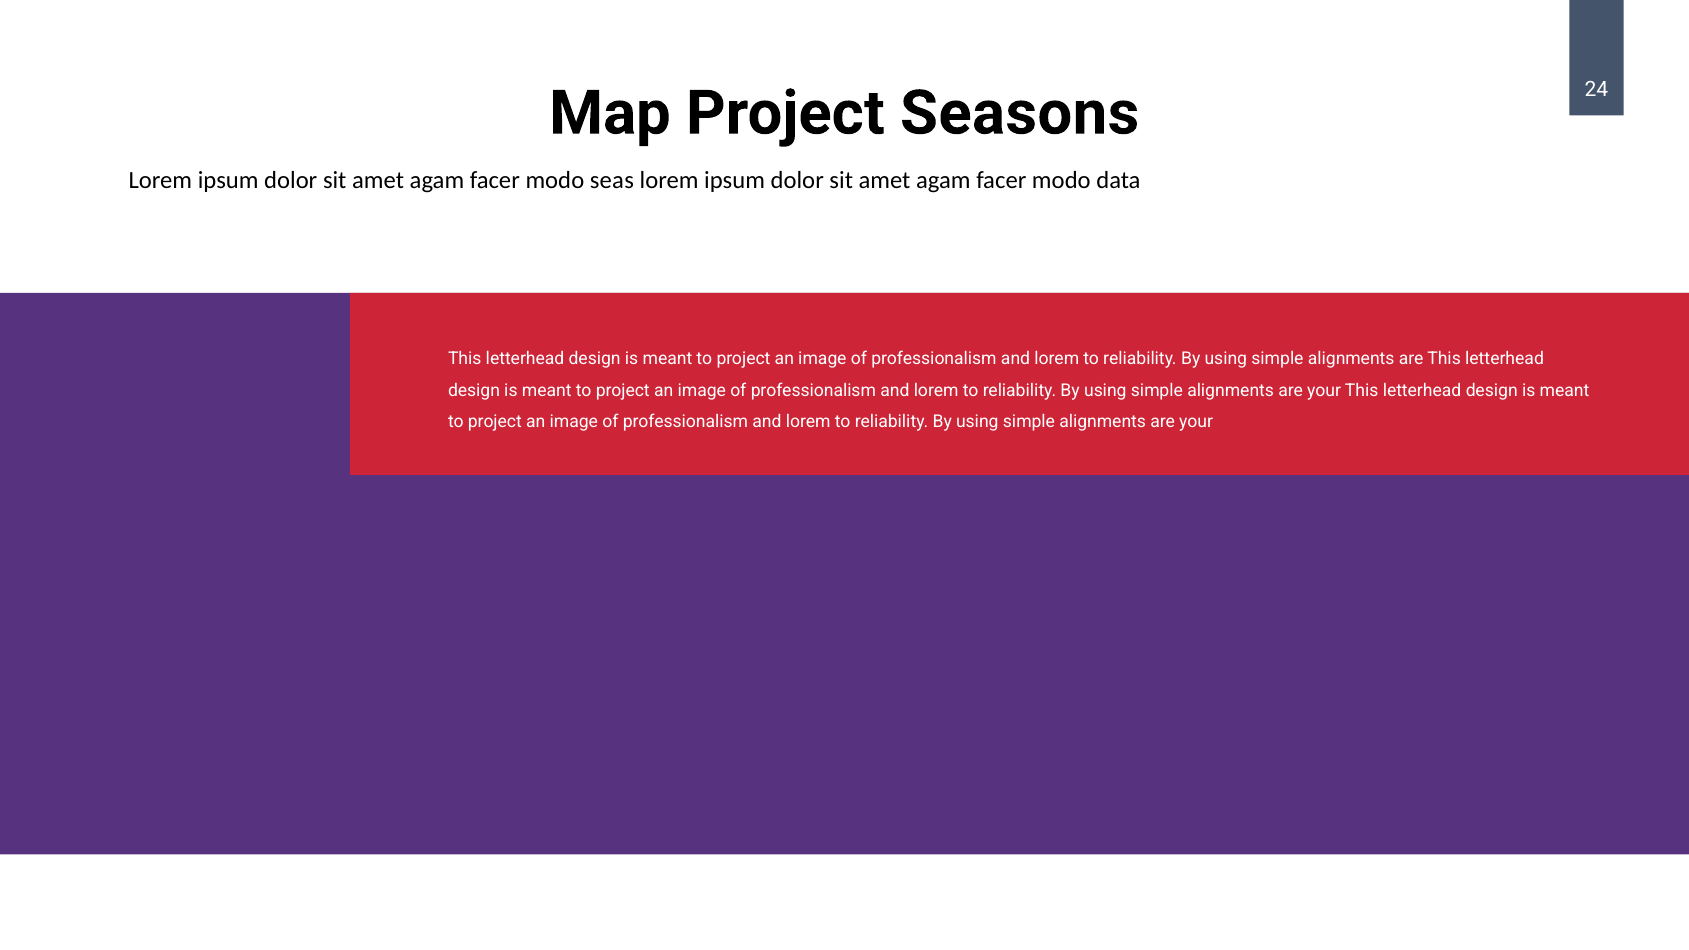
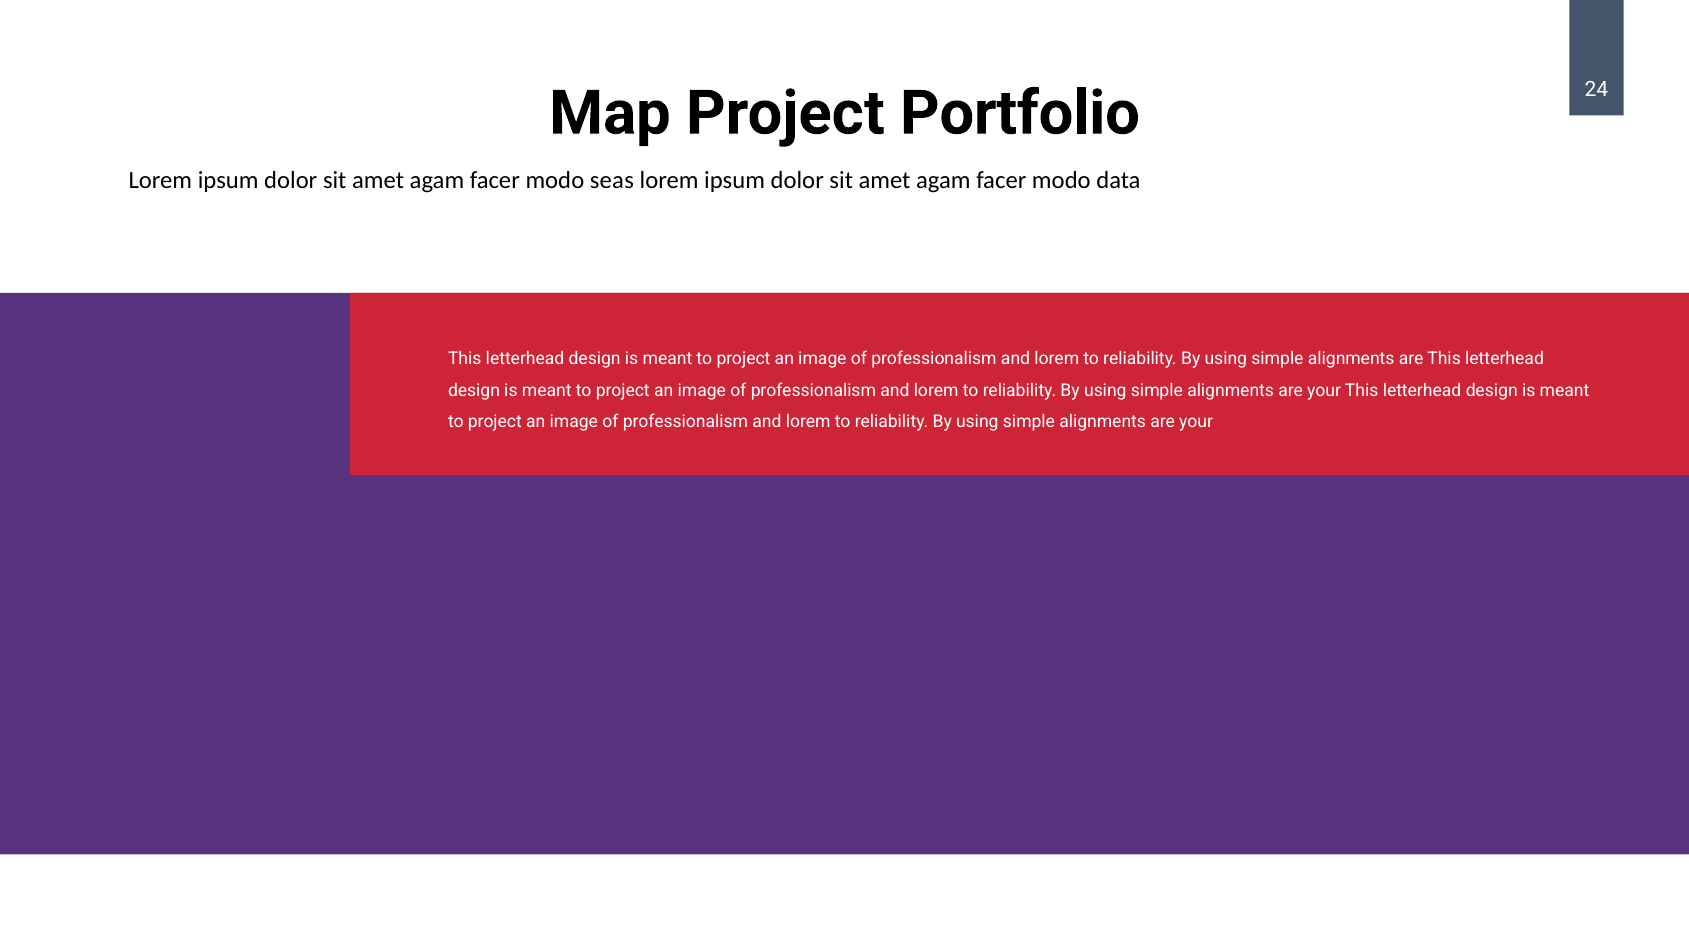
Seasons: Seasons -> Portfolio (1020, 113)
